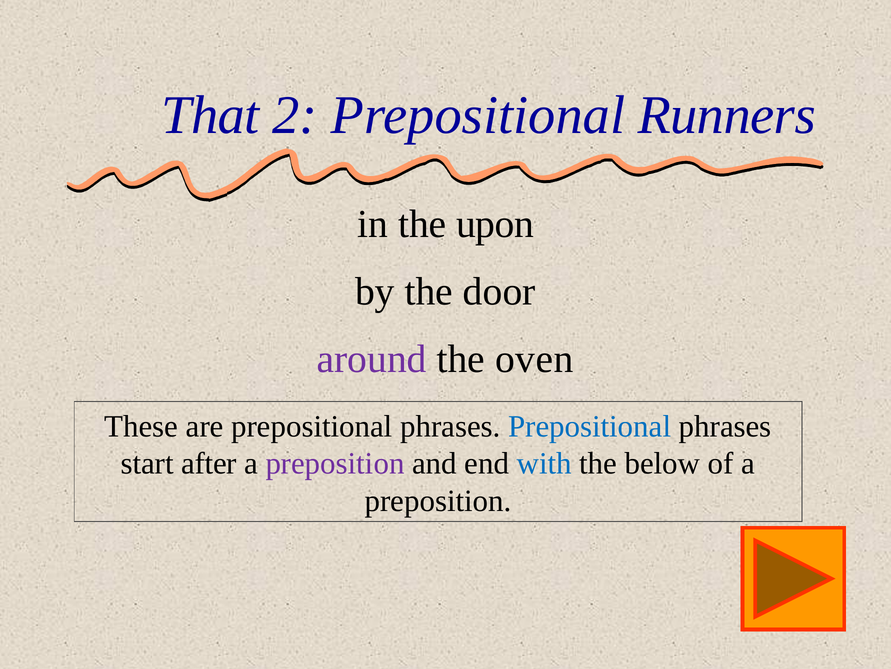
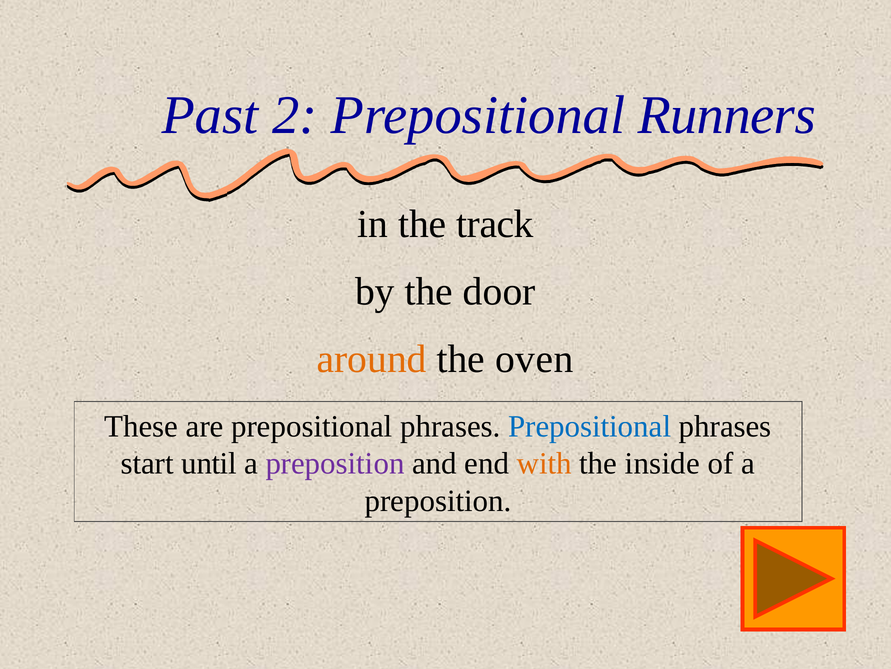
That: That -> Past (210, 115)
upon: upon -> track (495, 224)
around colour: purple -> orange (372, 359)
after: after -> until (209, 463)
with colour: blue -> orange (544, 463)
below: below -> inside (662, 463)
